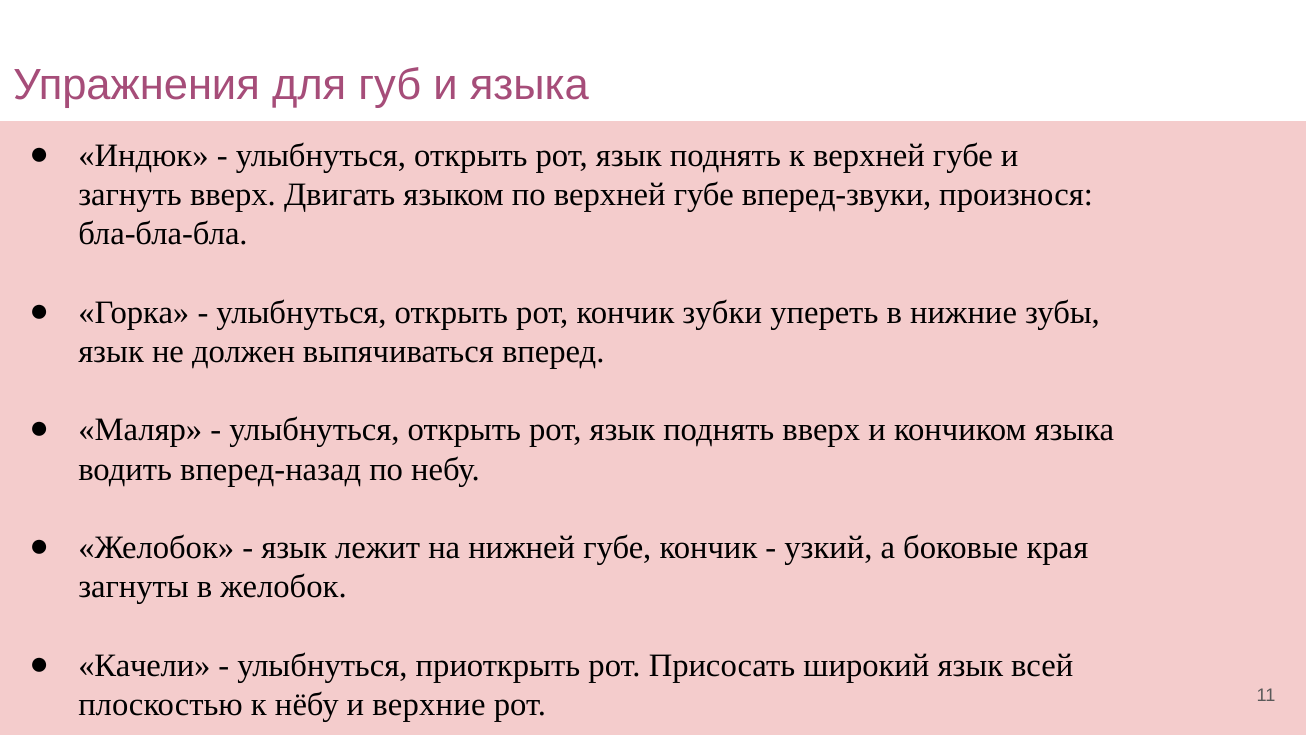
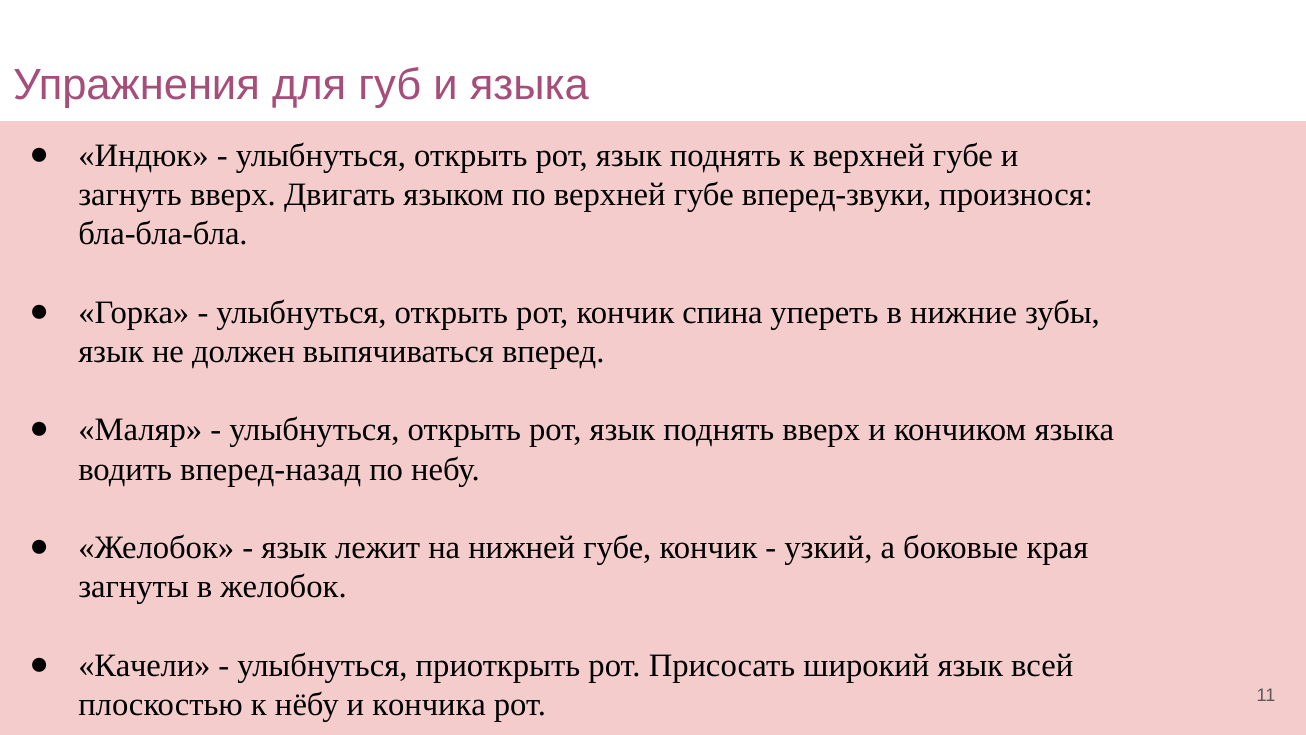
зубки: зубки -> спина (722, 312)
верхние: верхние -> кончика (429, 704)
